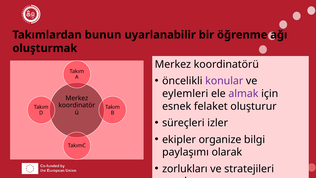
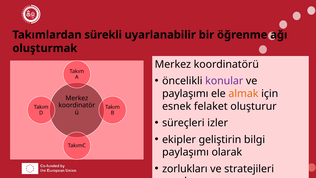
bunun: bunun -> sürekli (103, 35)
eylemleri: eylemleri -> paylaşımı (185, 93)
almak colour: purple -> orange (243, 93)
organize: organize -> geliştirin (220, 139)
